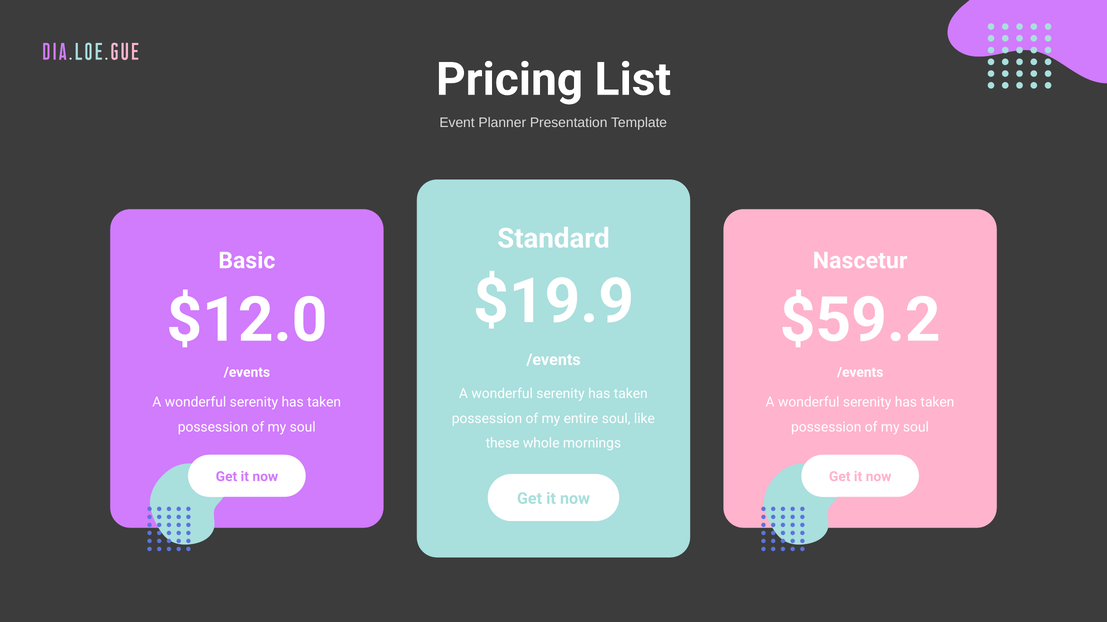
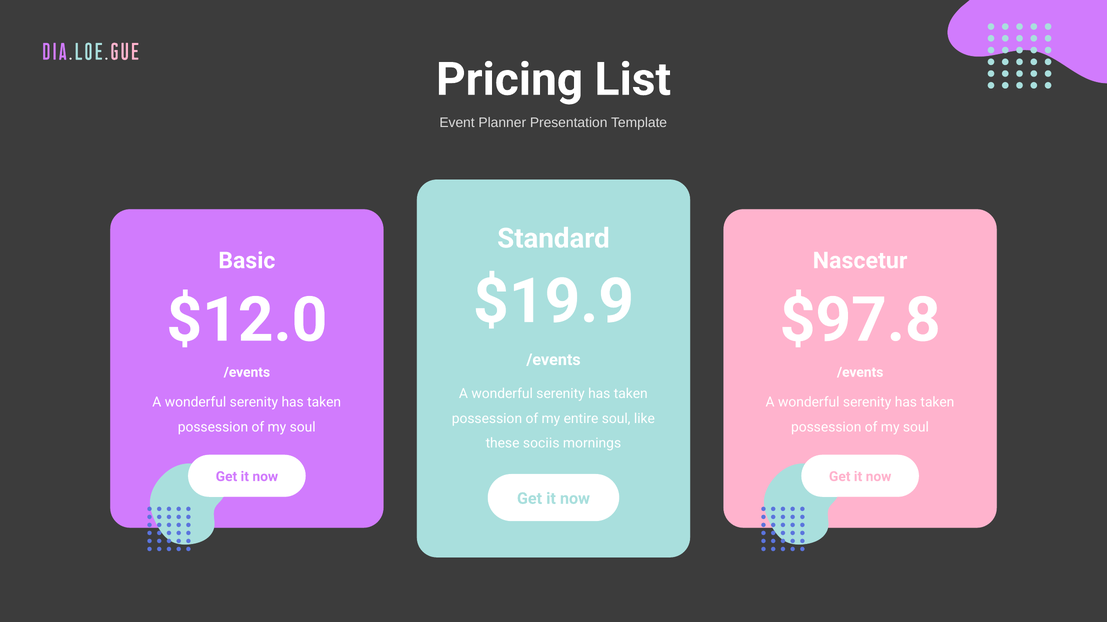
$59.2: $59.2 -> $97.8 (860, 321)
whole: whole -> sociis (541, 444)
